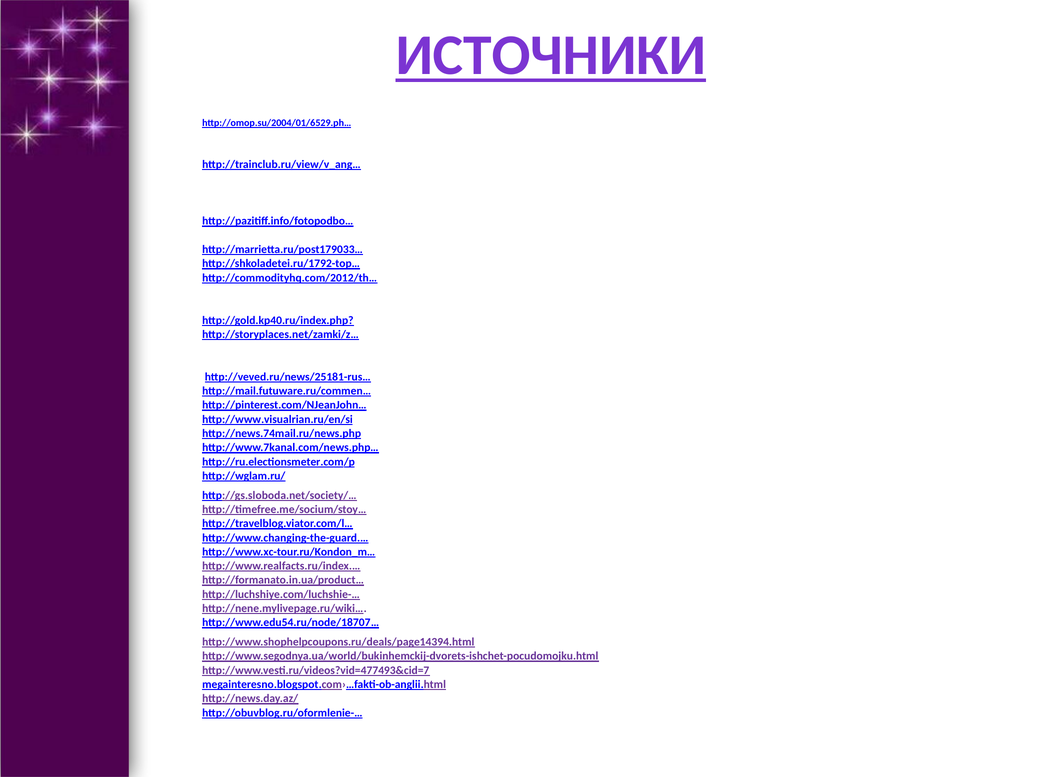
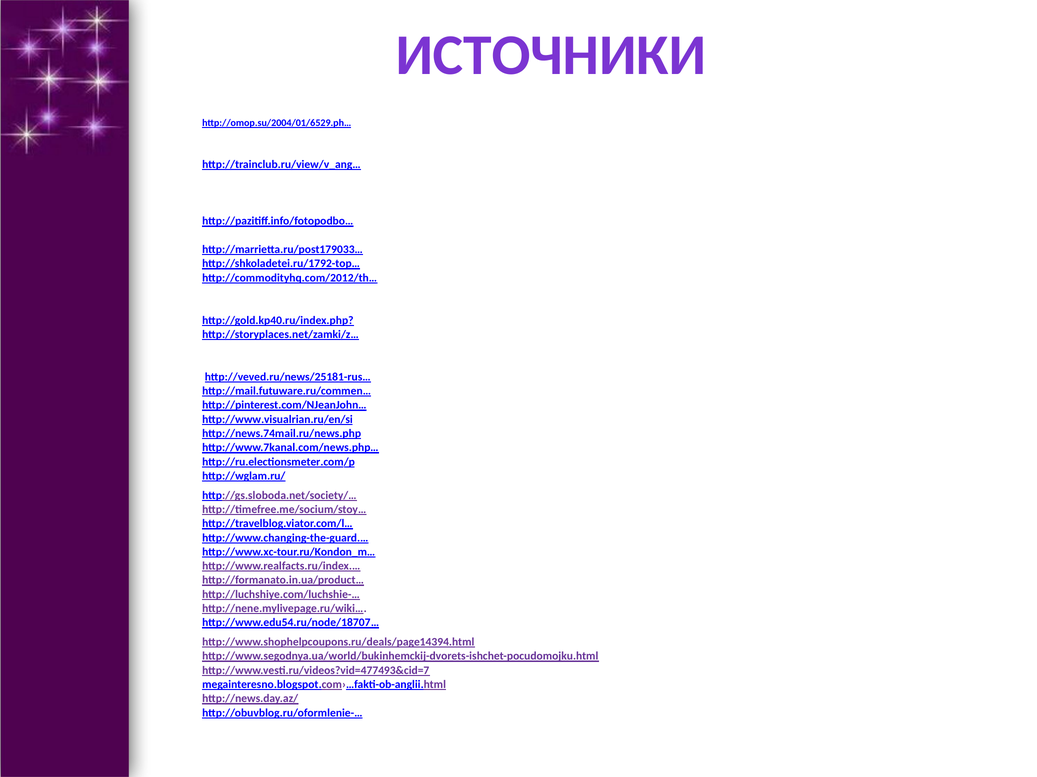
ИСТОЧНИКИ underline: present -> none (551, 55)
